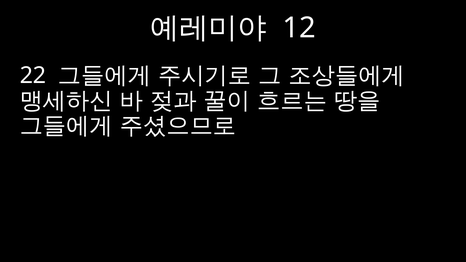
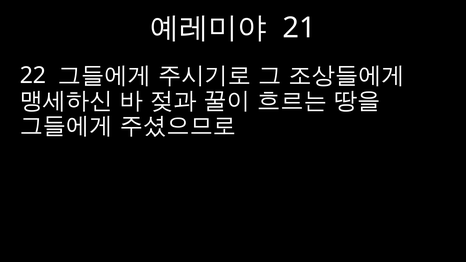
12: 12 -> 21 (299, 28)
